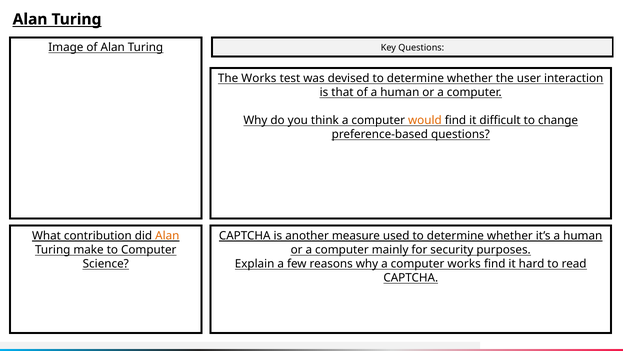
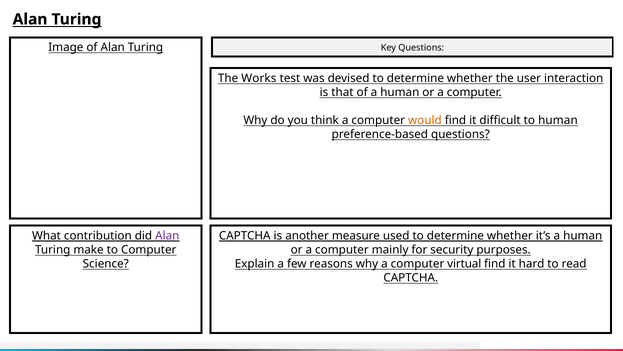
to change: change -> human (558, 120)
Alan colour: orange -> purple (167, 235)
computer works: works -> virtual (464, 263)
